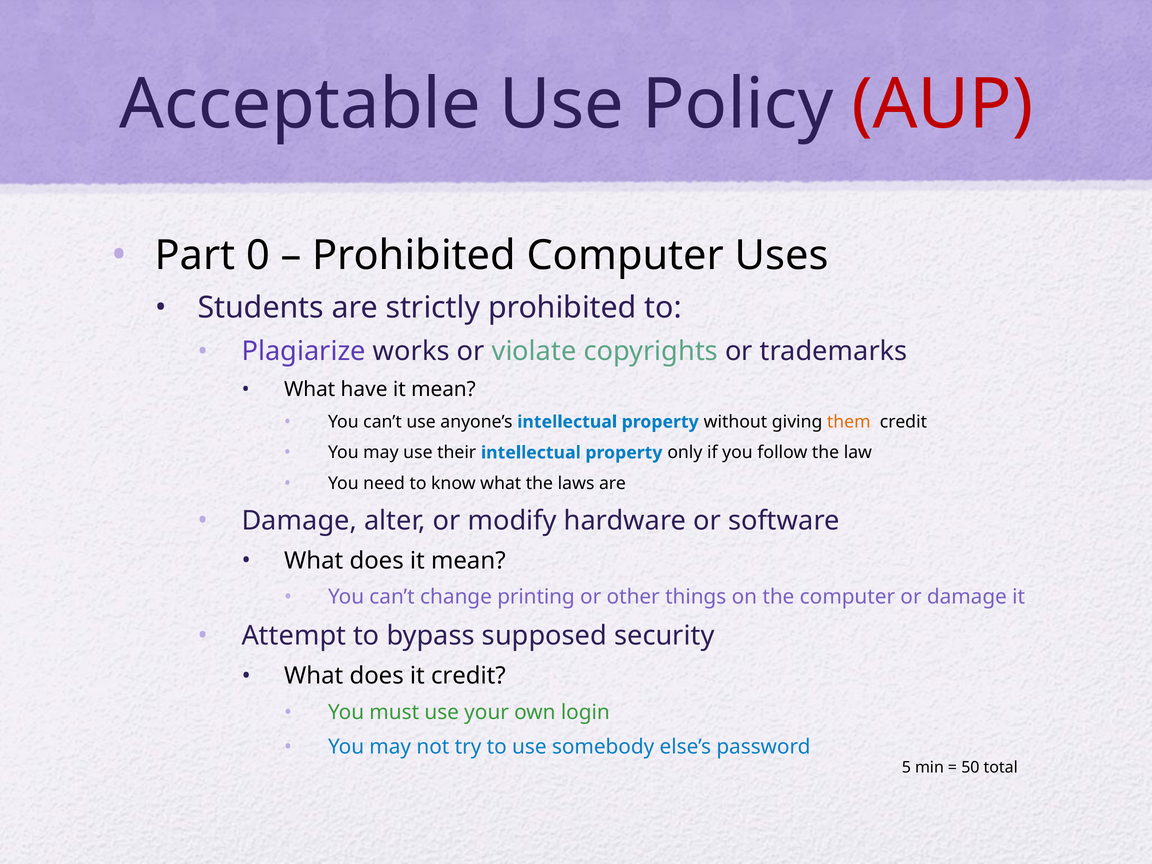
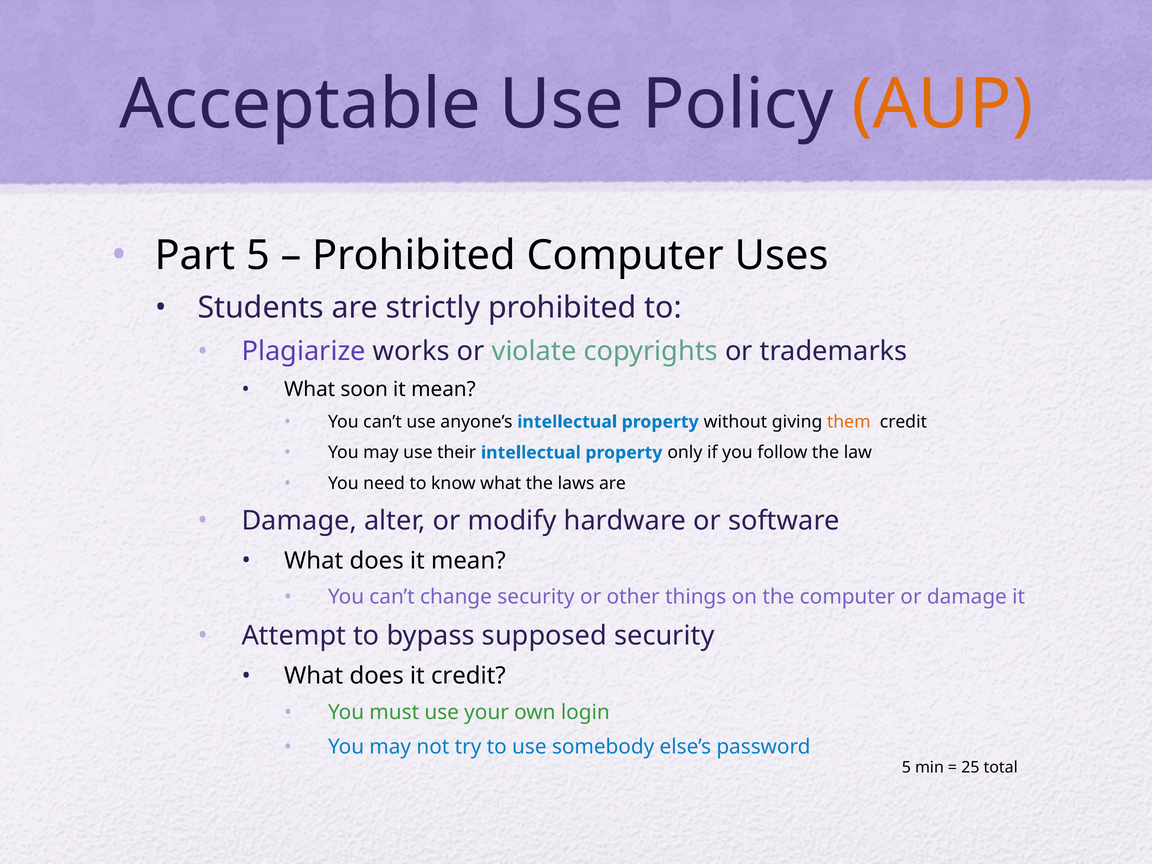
AUP colour: red -> orange (942, 105)
Part 0: 0 -> 5 (258, 256)
have: have -> soon (364, 389)
change printing: printing -> security (536, 597)
50: 50 -> 25 (970, 767)
